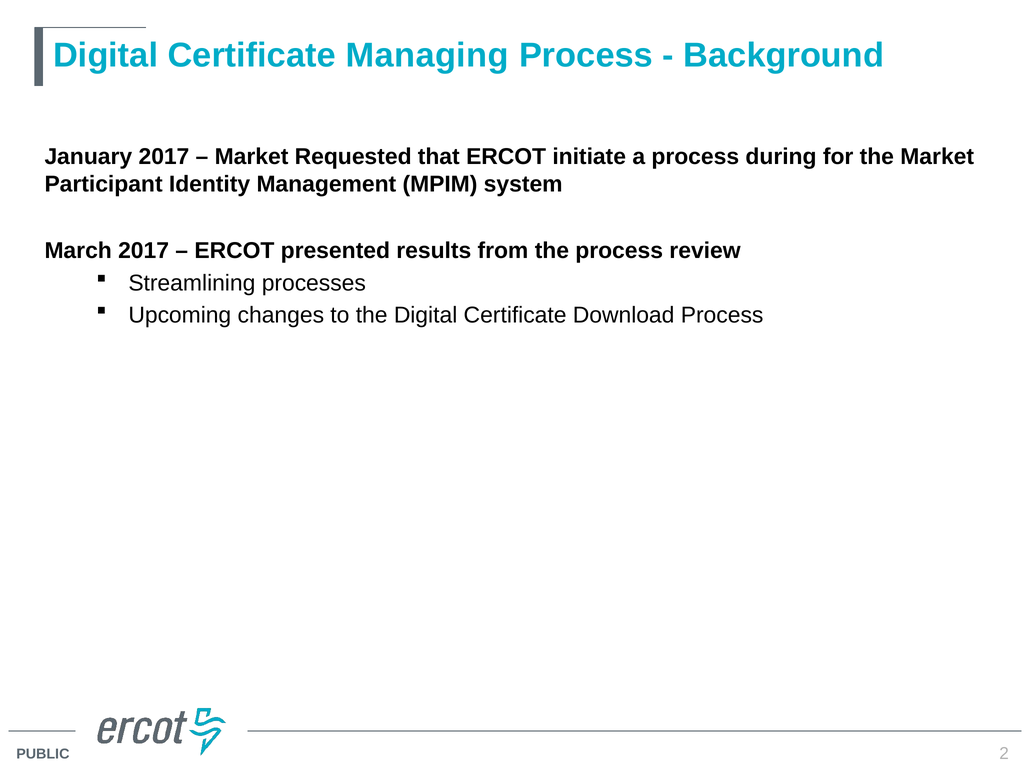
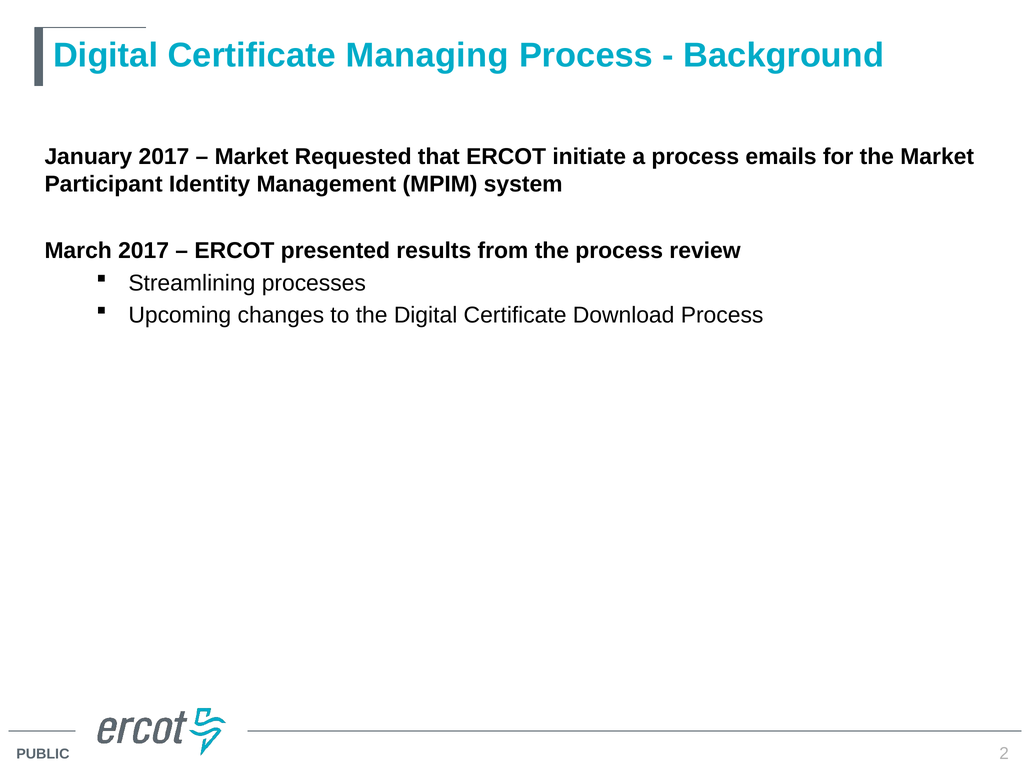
during: during -> emails (781, 157)
